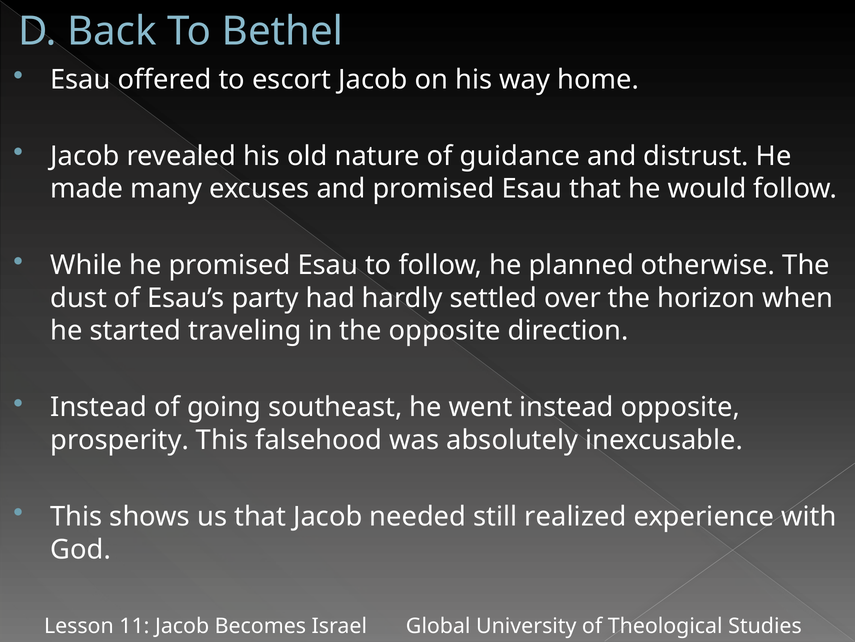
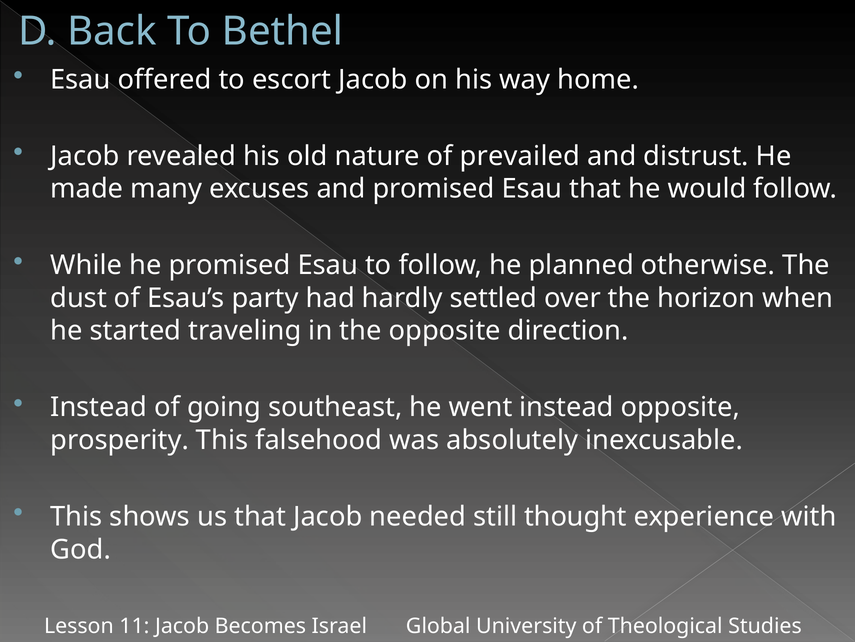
guidance: guidance -> prevailed (520, 156)
realized: realized -> thought (576, 516)
